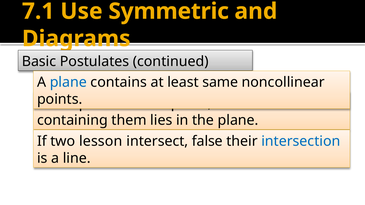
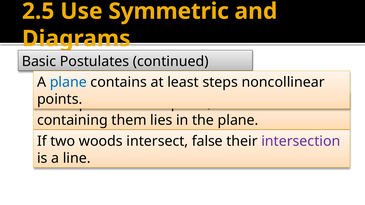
7.1: 7.1 -> 2.5 (38, 11)
same: same -> steps (220, 82)
lesson: lesson -> woods (101, 141)
intersection colour: blue -> purple (301, 141)
